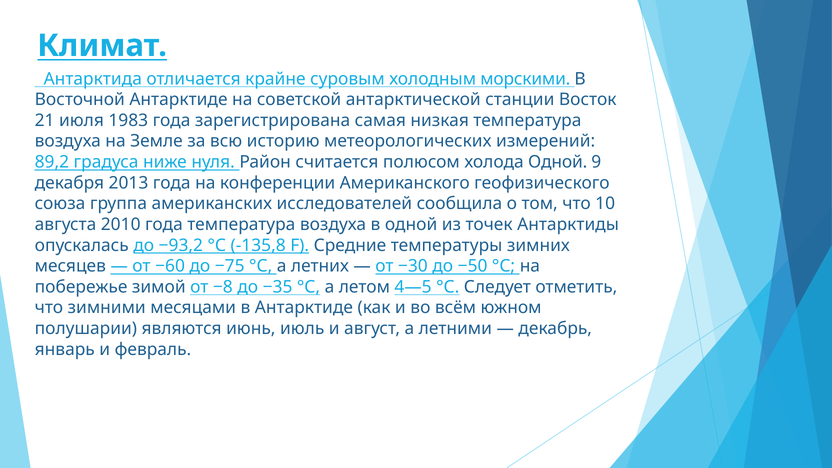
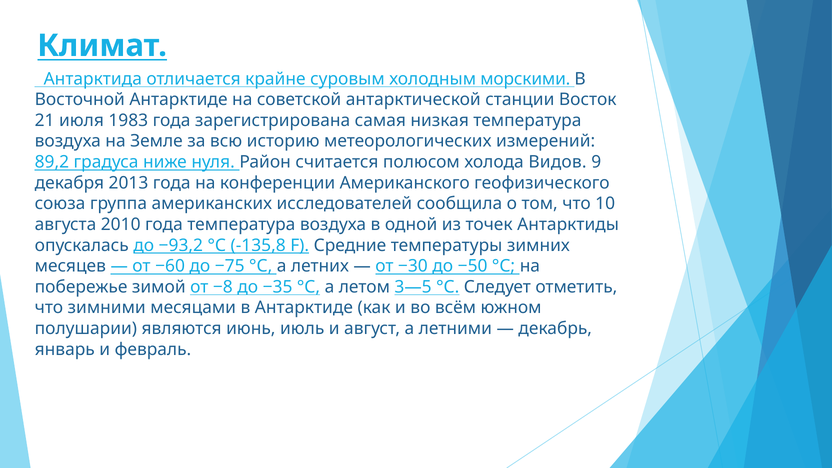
холода Одной: Одной -> Видов (557, 162)
4—5: 4—5 -> 3—5 (413, 287)
